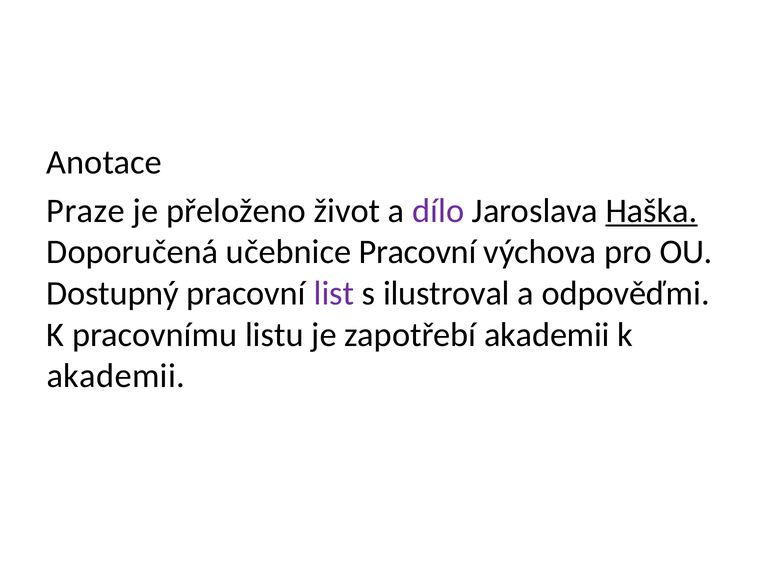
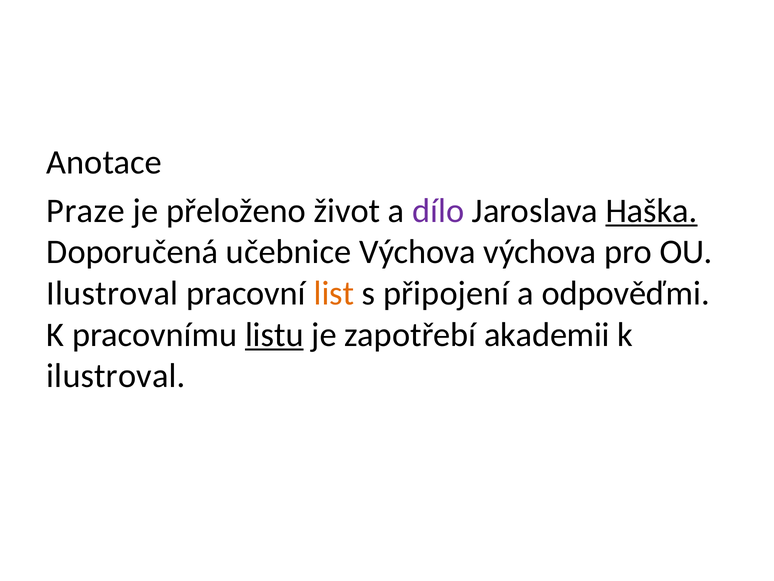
učebnice Pracovní: Pracovní -> Výchova (417, 252)
Dostupný: Dostupný -> Ilustroval (112, 293)
list colour: purple -> orange (334, 293)
ilustroval: ilustroval -> připojení (446, 293)
listu underline: none -> present (274, 334)
akademii: akademii -> ilustroval (116, 376)
